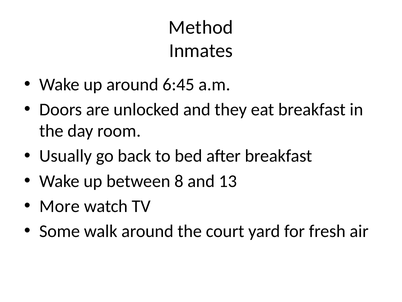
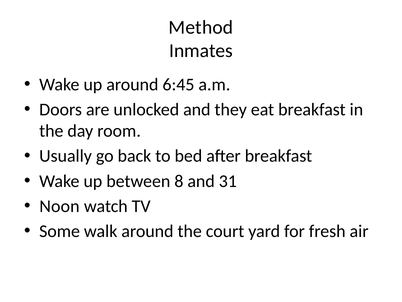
13: 13 -> 31 (228, 181)
More: More -> Noon (59, 206)
